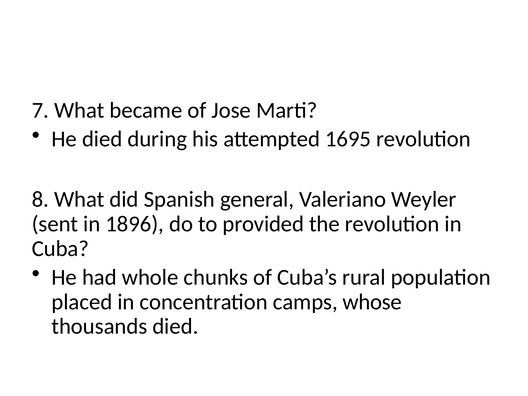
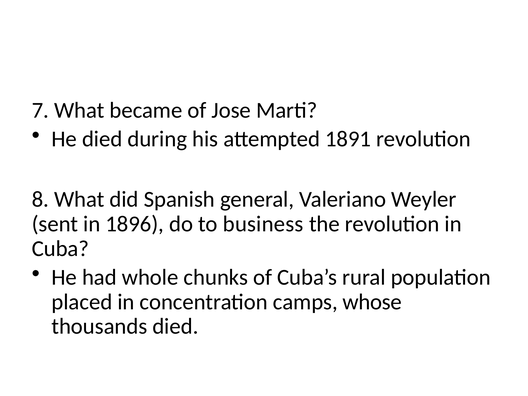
1695: 1695 -> 1891 (348, 139)
provided: provided -> business (263, 224)
